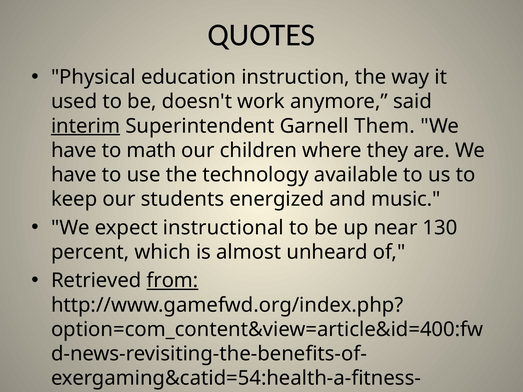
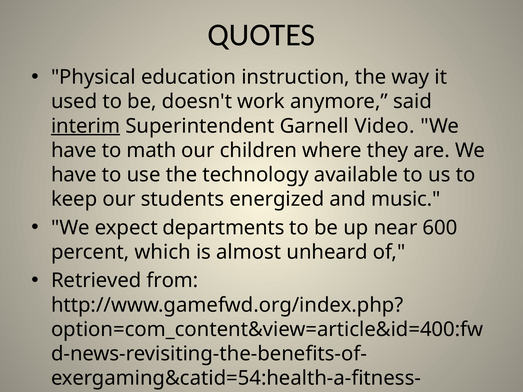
Them: Them -> Video (384, 126)
instructional: instructional -> departments (224, 228)
130: 130 -> 600 (440, 228)
from underline: present -> none (172, 281)
